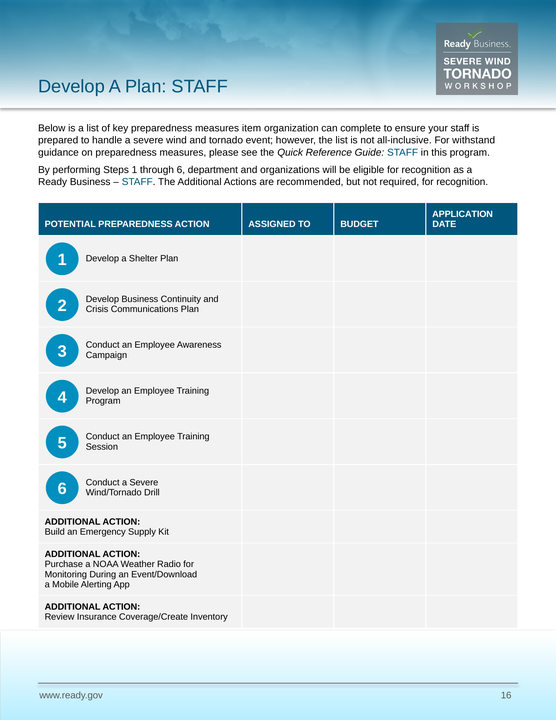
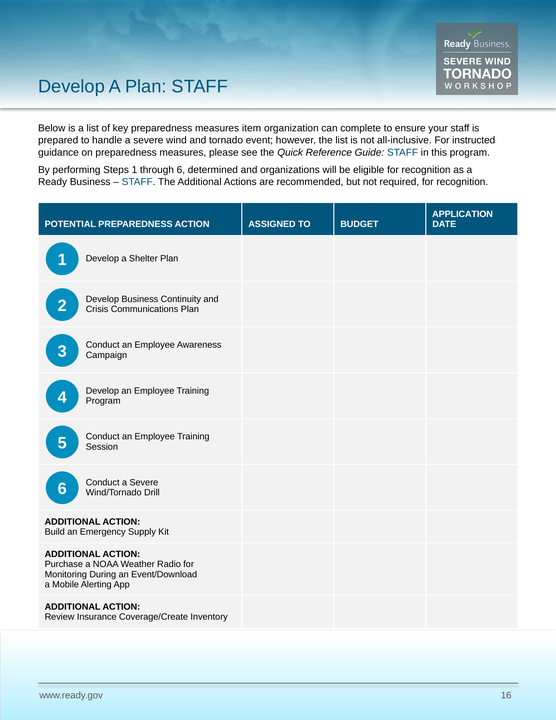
withstand: withstand -> instructed (474, 140)
department: department -> determined (213, 170)
